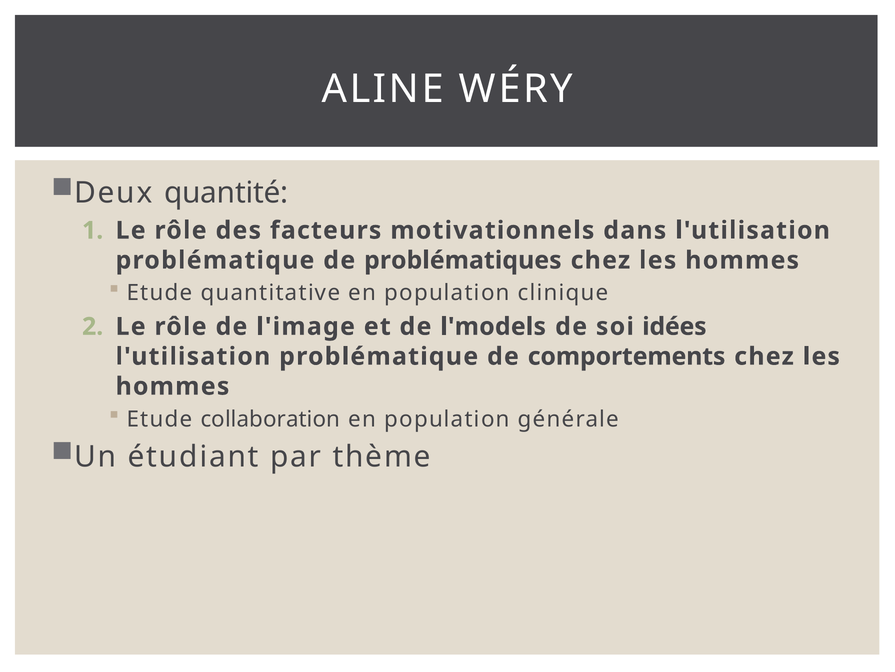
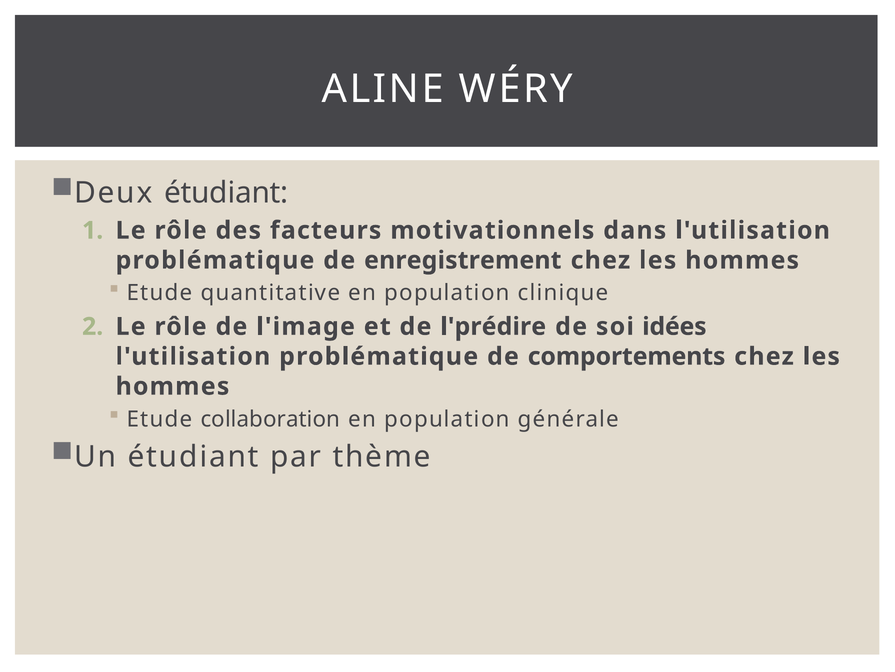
Deux quantité: quantité -> étudiant (226, 193)
problématiques: problématiques -> enregistrement (463, 260)
l'models: l'models -> l'prédire (493, 326)
